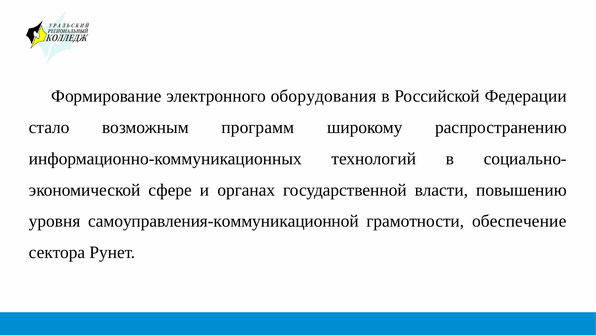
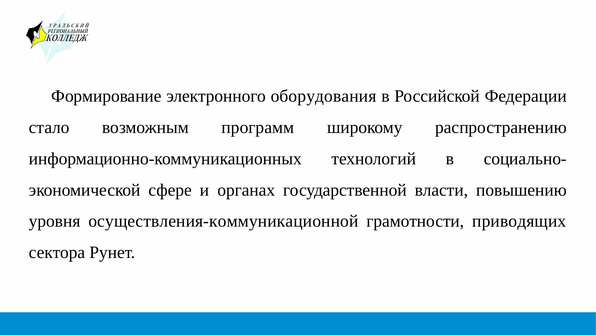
самоуправления-коммуникационной: самоуправления-коммуникационной -> осуществления-коммуникационной (223, 221)
обеспечение: обеспечение -> приводящих (519, 221)
